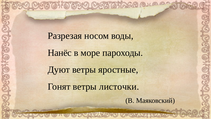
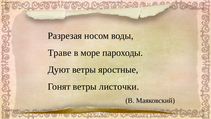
Нанёс: Нанёс -> Траве (60, 53)
